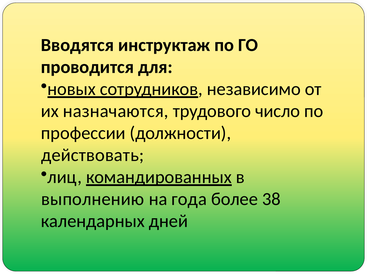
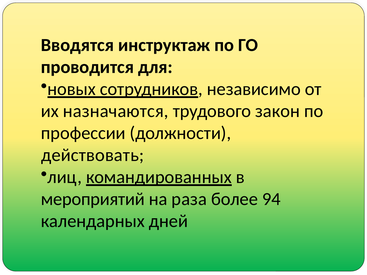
число: число -> закон (278, 111)
выполнению: выполнению -> мероприятий (93, 199)
года: года -> раза (189, 199)
38: 38 -> 94 (271, 199)
